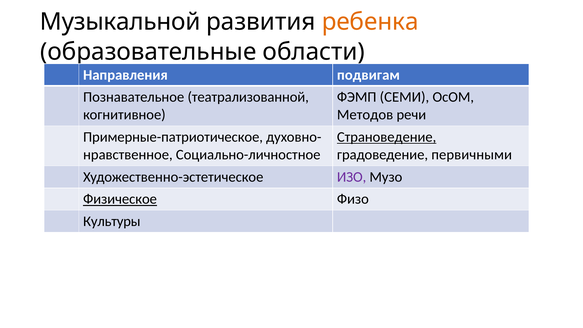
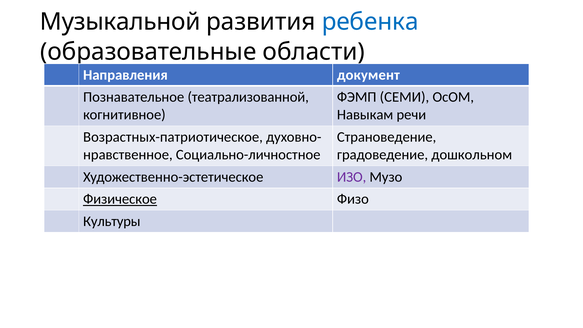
ребенка colour: orange -> blue (370, 22)
подвигам: подвигам -> документ (368, 75)
Методов: Методов -> Навыкам (365, 115)
Примерные-патриотическое: Примерные-патриотическое -> Возрастных-патриотическое (173, 137)
Страноведение underline: present -> none (387, 137)
первичными: первичными -> дошкольном (472, 155)
